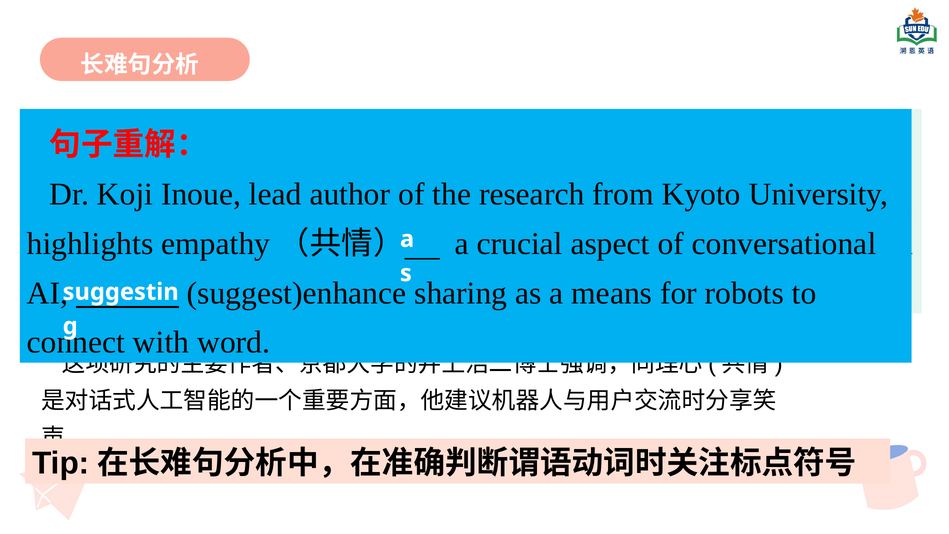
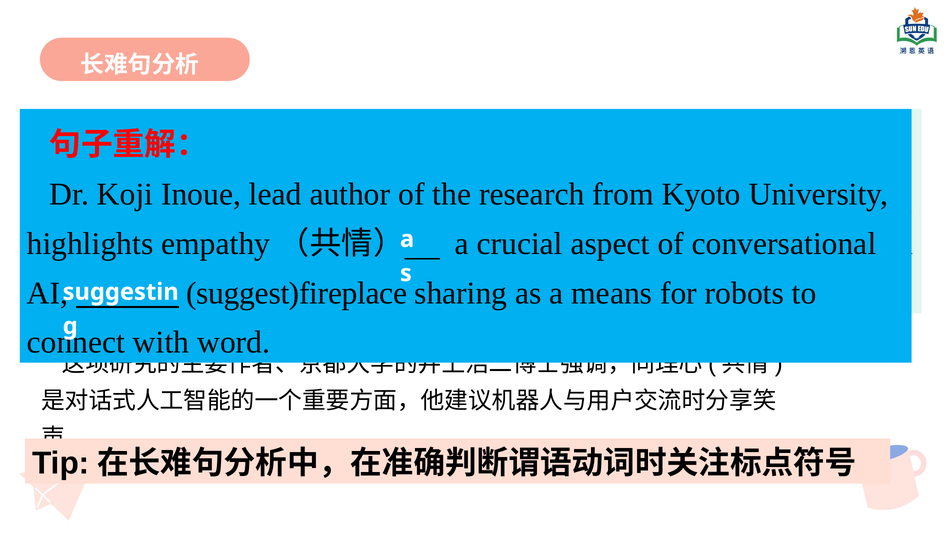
suggest)enhance: suggest)enhance -> suggest)fireplace (297, 293)
